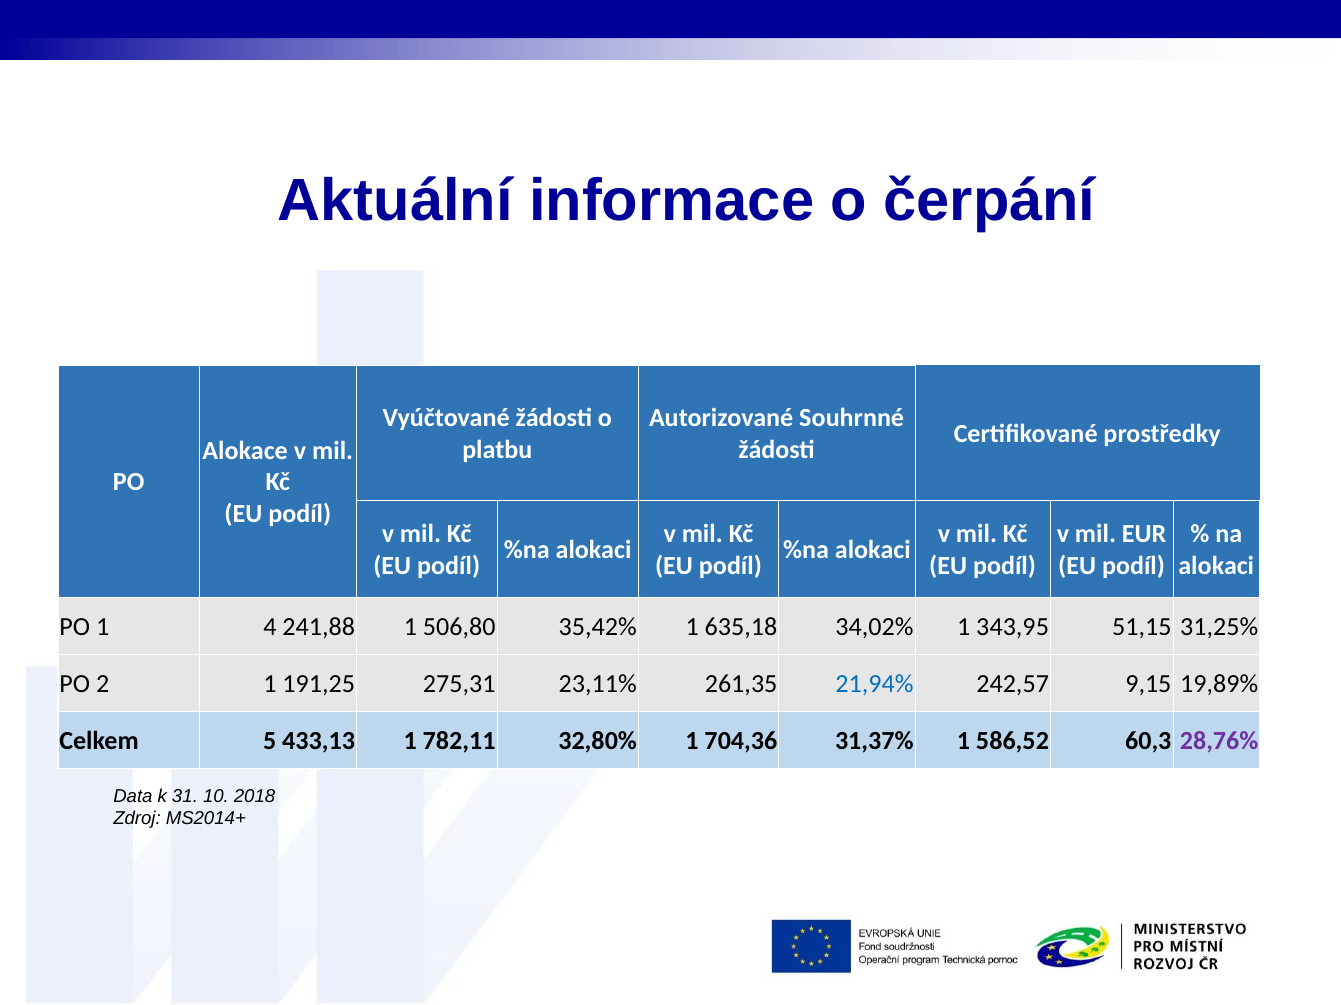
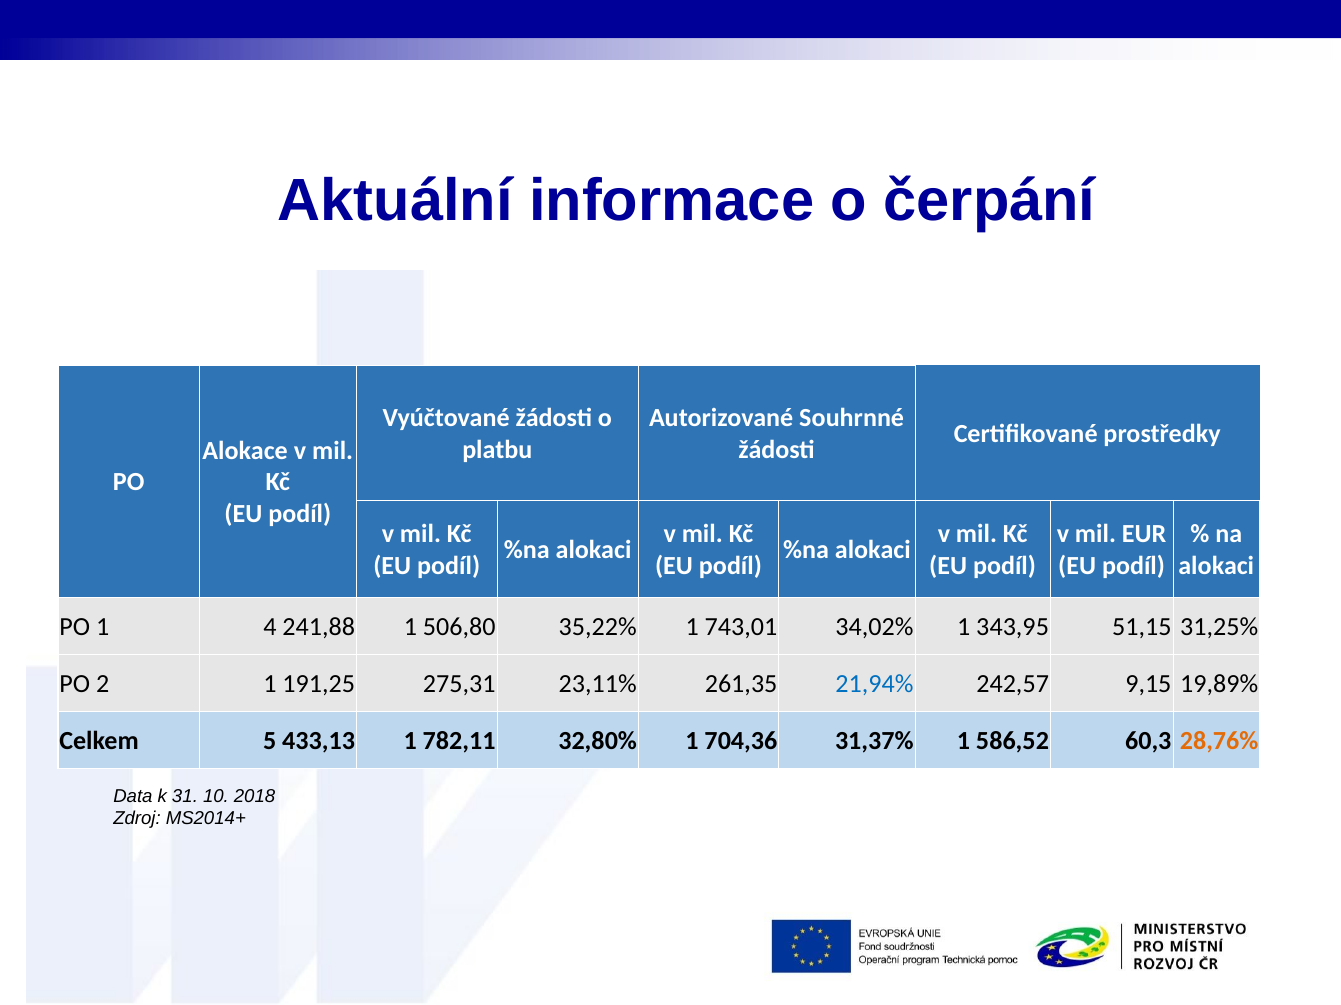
35,42%: 35,42% -> 35,22% (598, 627)
635,18: 635,18 -> 743,01 (741, 627)
28,76% colour: purple -> orange (1219, 742)
